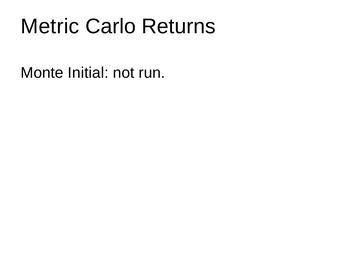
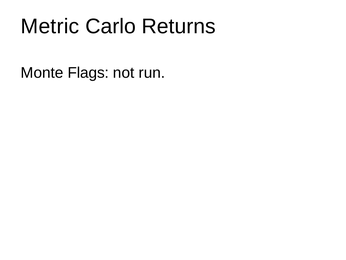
Initial: Initial -> Flags (88, 73)
